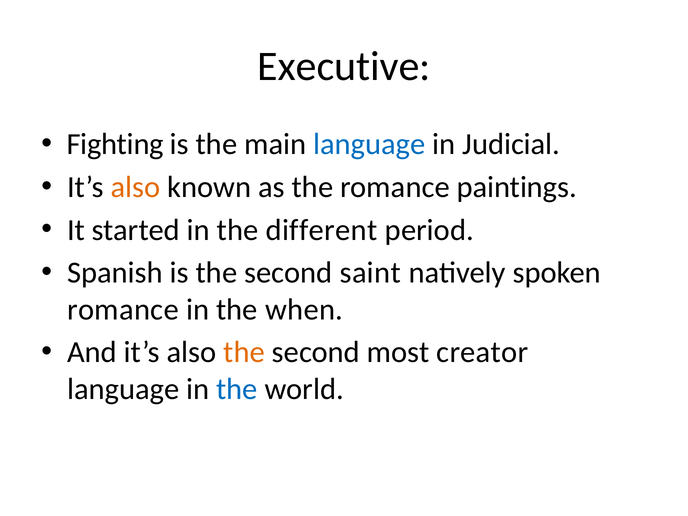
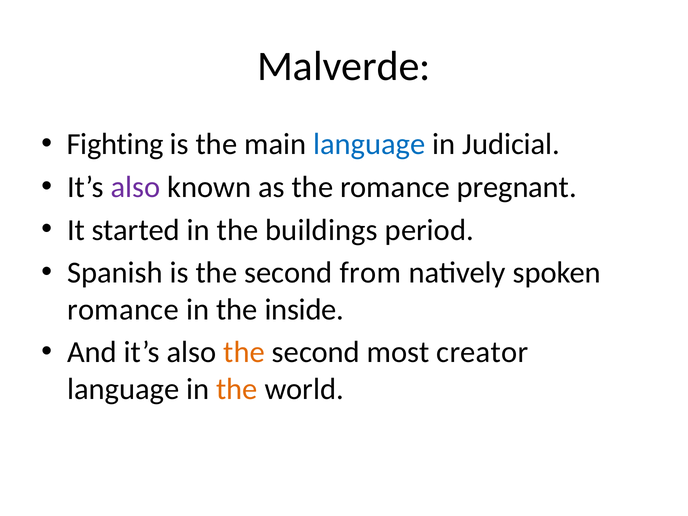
Executive: Executive -> Malverde (344, 67)
also colour: orange -> purple (136, 187)
paintings: paintings -> pregnant (517, 187)
different: different -> buildings (322, 230)
saint: saint -> from (370, 273)
when: when -> inside (304, 310)
the colour: blue -> orange (237, 389)
